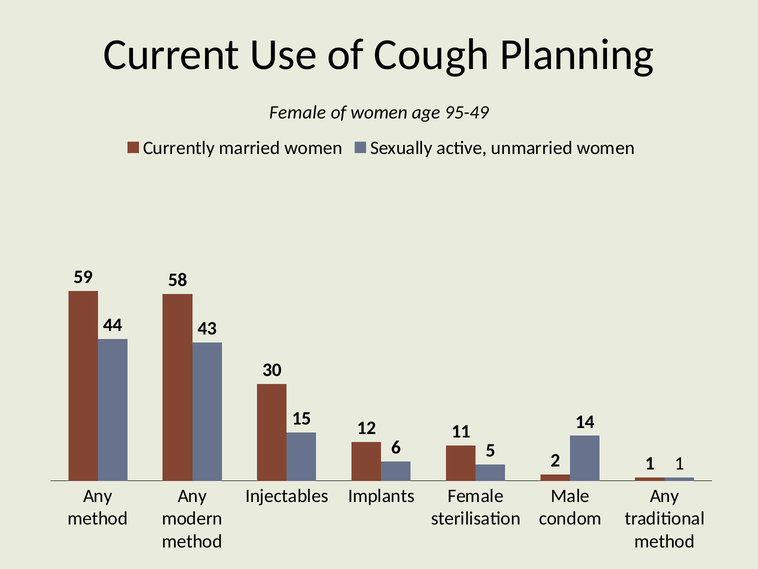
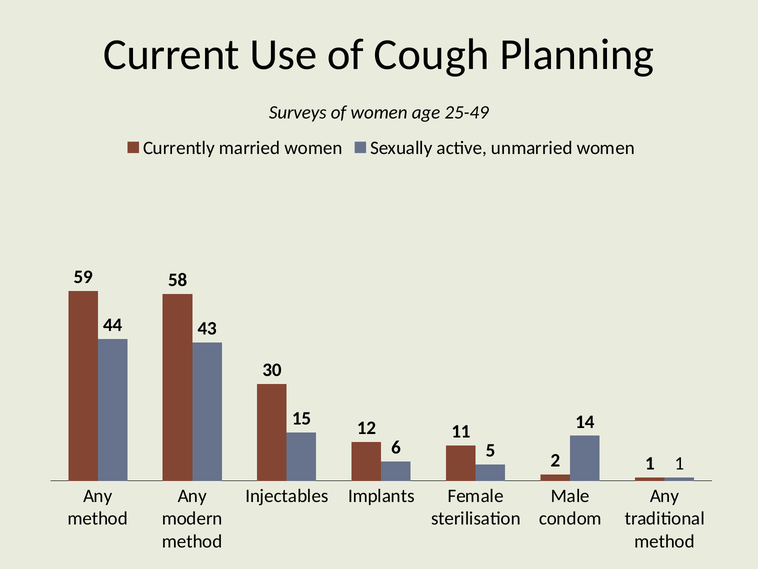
Female: Female -> Surveys (298, 112)
95-49: 95-49 -> 25-49 (467, 112)
